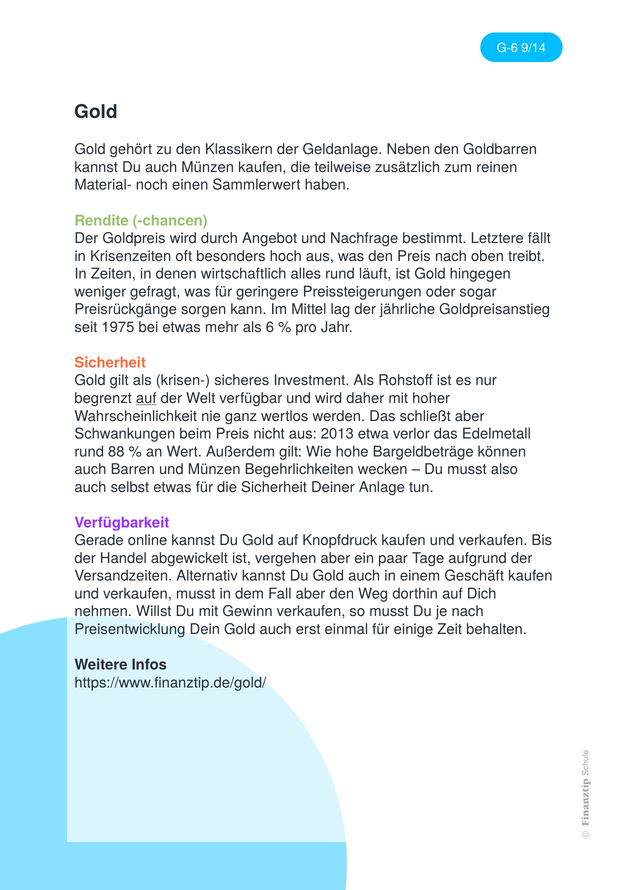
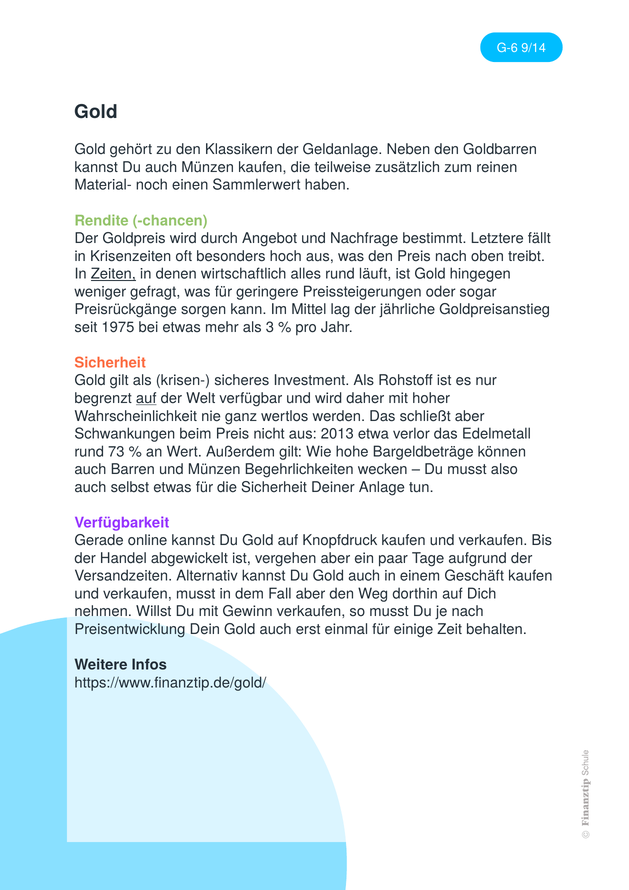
Zeiten underline: none -> present (113, 274)
6: 6 -> 3 (270, 327)
88: 88 -> 73 (116, 451)
